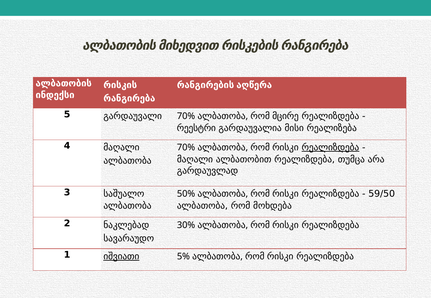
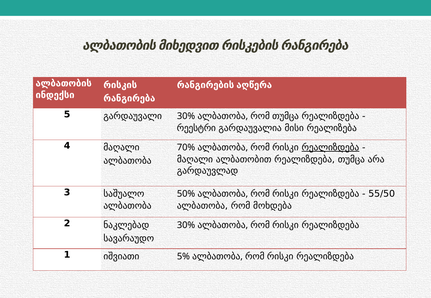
გარდაუვალი 70%: 70% -> 30% (186, 116)
რომ მცირე: მცირე -> თუმცა (285, 116)
59/50: 59/50 -> 55/50 (382, 194)
იშვიათი underline: present -> none (121, 257)
